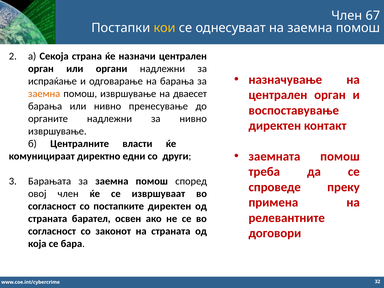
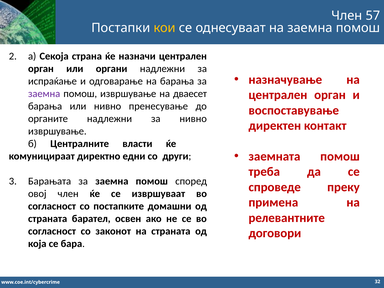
67: 67 -> 57 (373, 16)
заемна colour: orange -> purple (44, 94)
постапките директен: директен -> домашни (170, 206)
